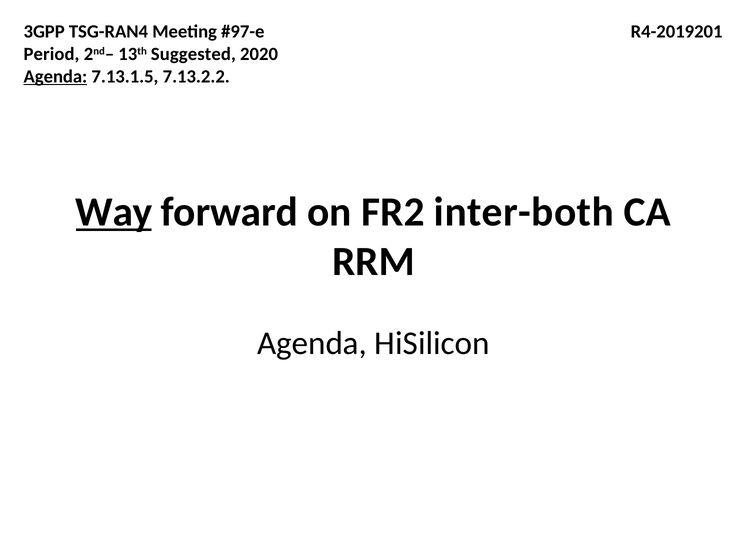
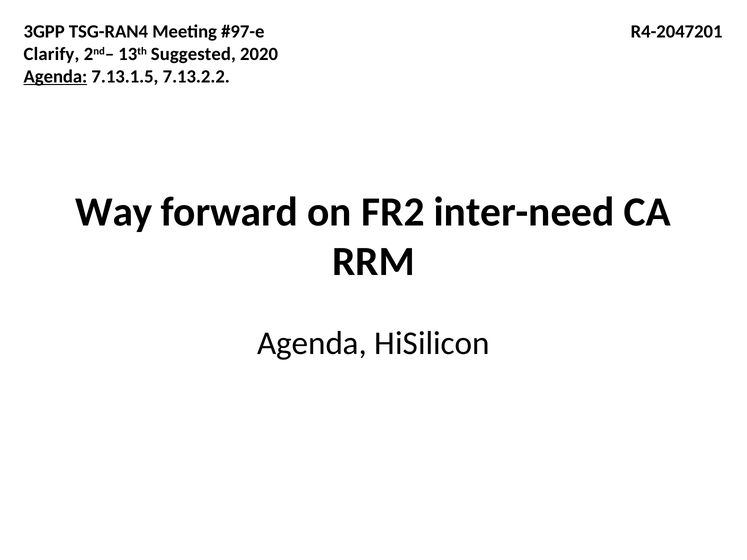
R4-2019201: R4-2019201 -> R4-2047201 (677, 32)
Period: Period -> Clarify (51, 54)
Way underline: present -> none (114, 212)
inter-both: inter-both -> inter-need (524, 212)
